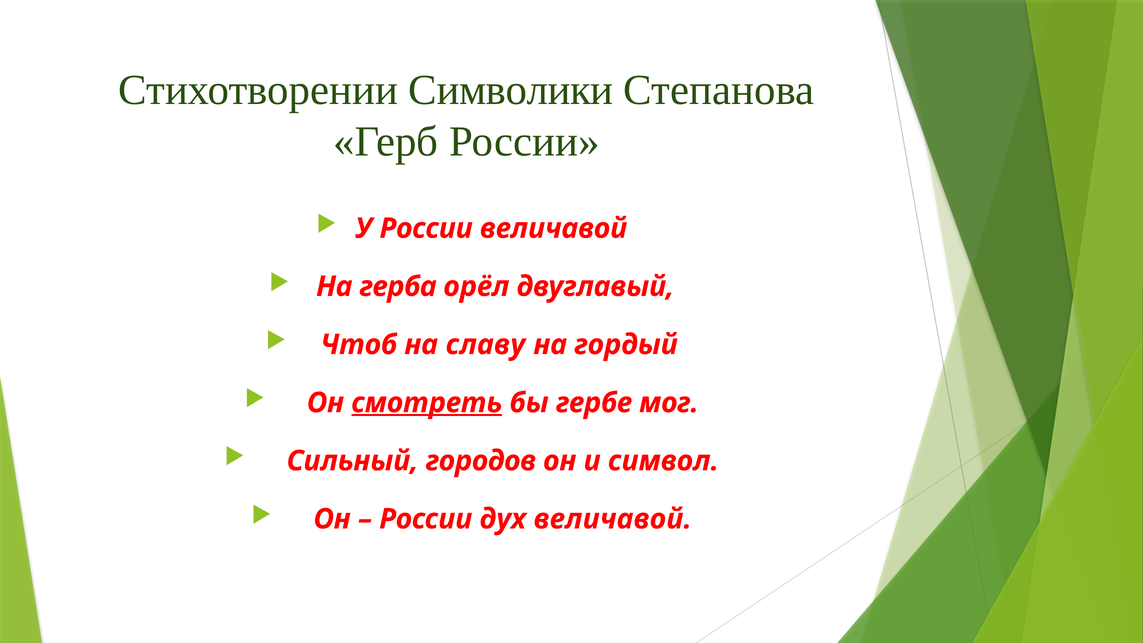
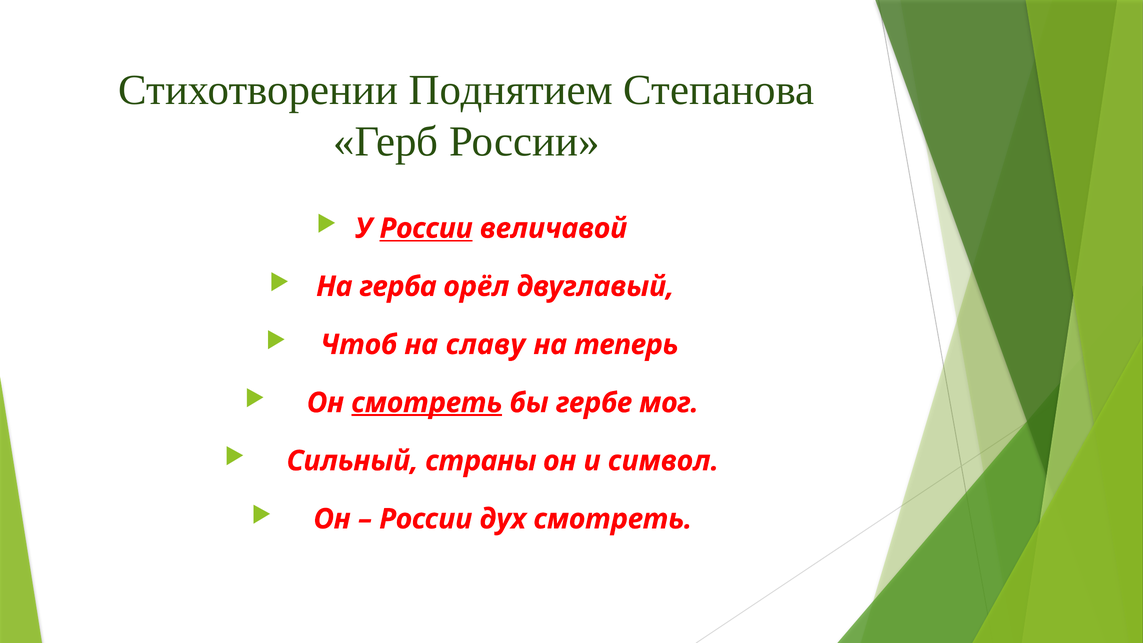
Символики: Символики -> Поднятием (511, 90)
России underline: none -> present (426, 228)
гордый: гордый -> теперь (626, 345)
городов: городов -> страны (481, 461)
дух величавой: величавой -> смотреть (613, 519)
